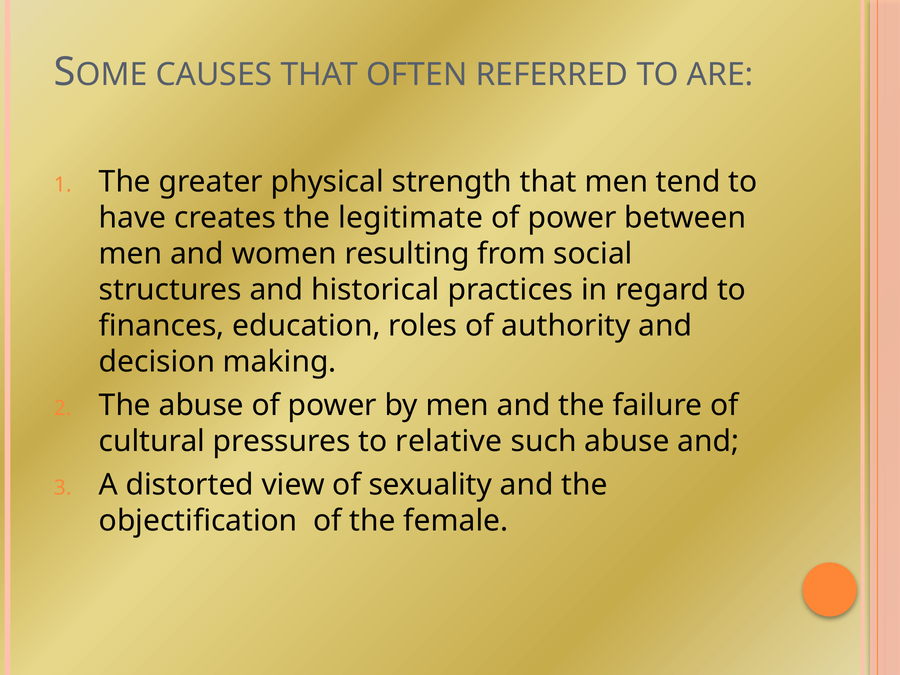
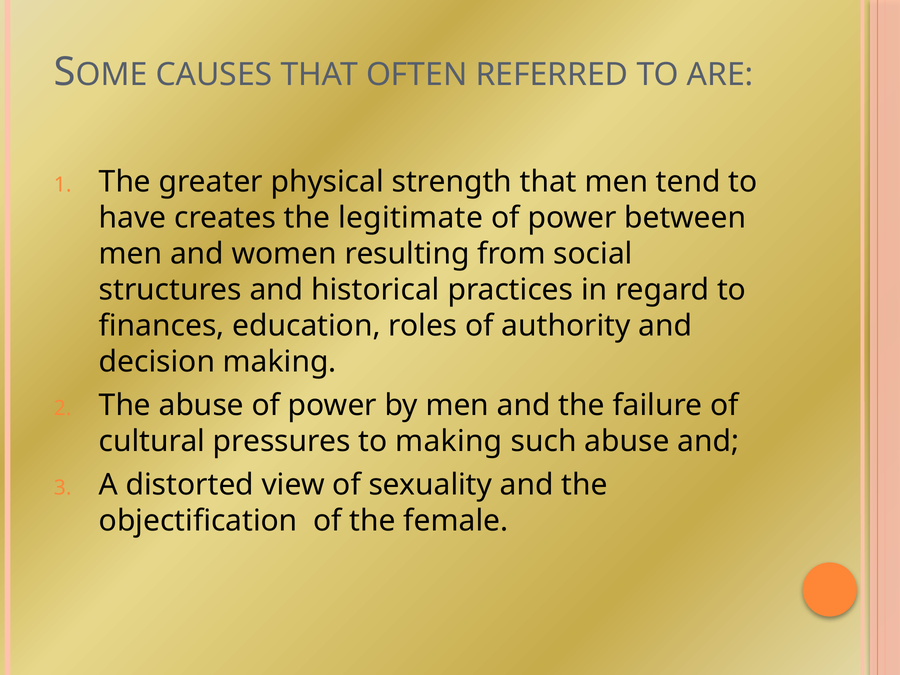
to relative: relative -> making (449, 442)
